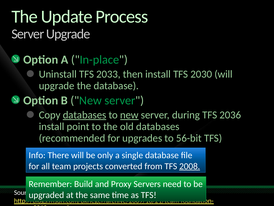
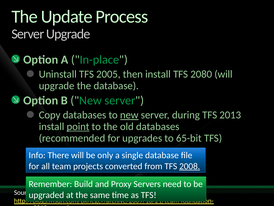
2033: 2033 -> 2005 (108, 74)
2030: 2030 -> 2080 (201, 74)
databases underline: present -> none (85, 115)
2036: 2036 -> 2013 (230, 115)
point underline: none -> present (78, 126)
56-bit: 56-bit -> 65-bit (189, 138)
